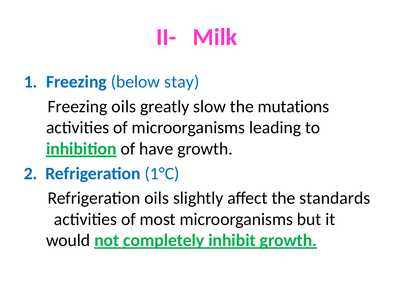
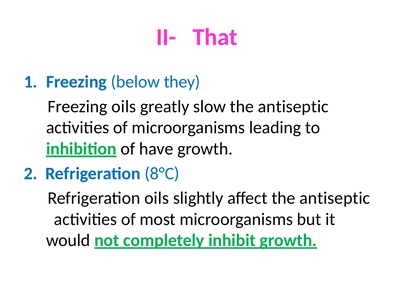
Milk: Milk -> That (215, 37)
stay: stay -> they (182, 82)
slow the mutations: mutations -> antiseptic (293, 107)
1°C: 1°C -> 8°C (162, 173)
affect the standards: standards -> antiseptic (335, 198)
